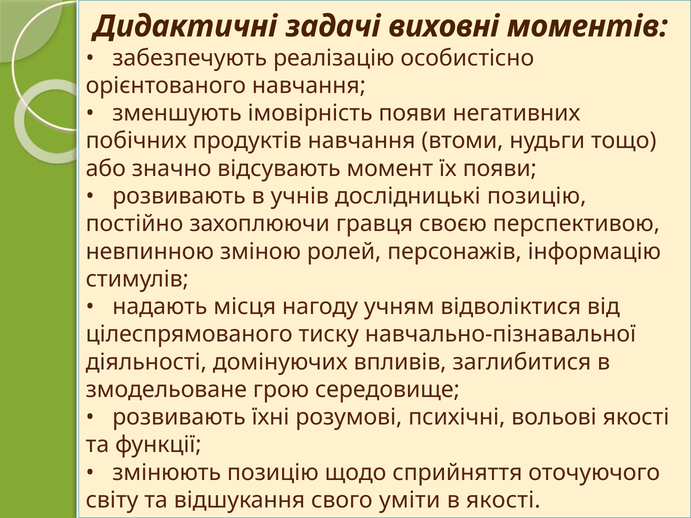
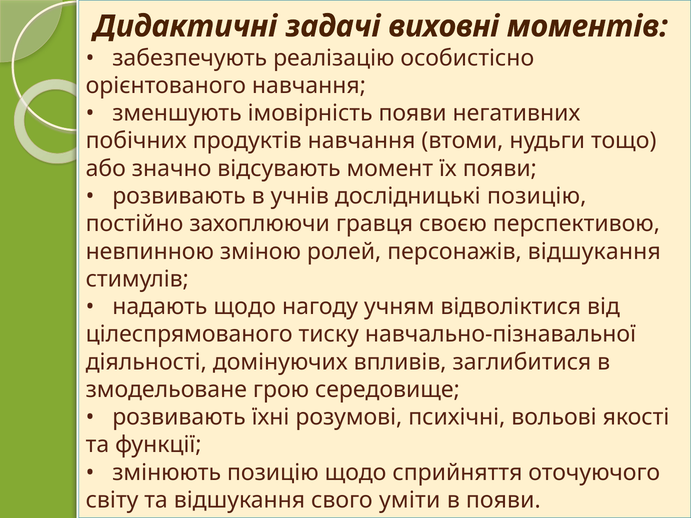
персонажів інформацію: інформацію -> відшукання (594, 252)
надають місця: місця -> щодо (245, 307)
в якості: якості -> появи (503, 500)
